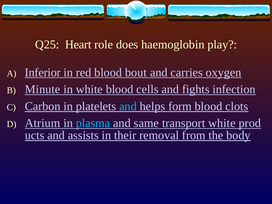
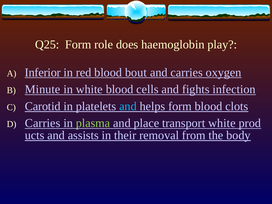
Q25 Heart: Heart -> Form (78, 44)
Carbon: Carbon -> Carotid (43, 106)
Atrium: Atrium -> Carries (43, 123)
plasma colour: light blue -> light green (93, 123)
same: same -> place (146, 123)
